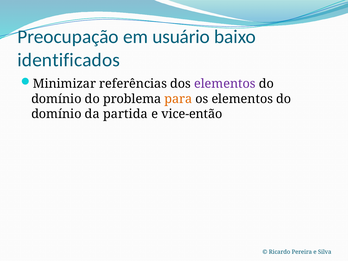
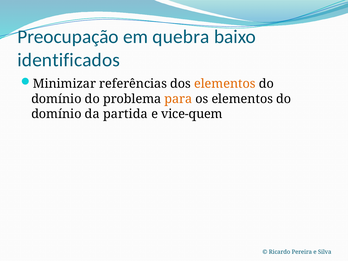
usuário: usuário -> quebra (181, 37)
elementos colour: purple -> orange (225, 84)
vice-então: vice-então -> vice-quem (192, 114)
